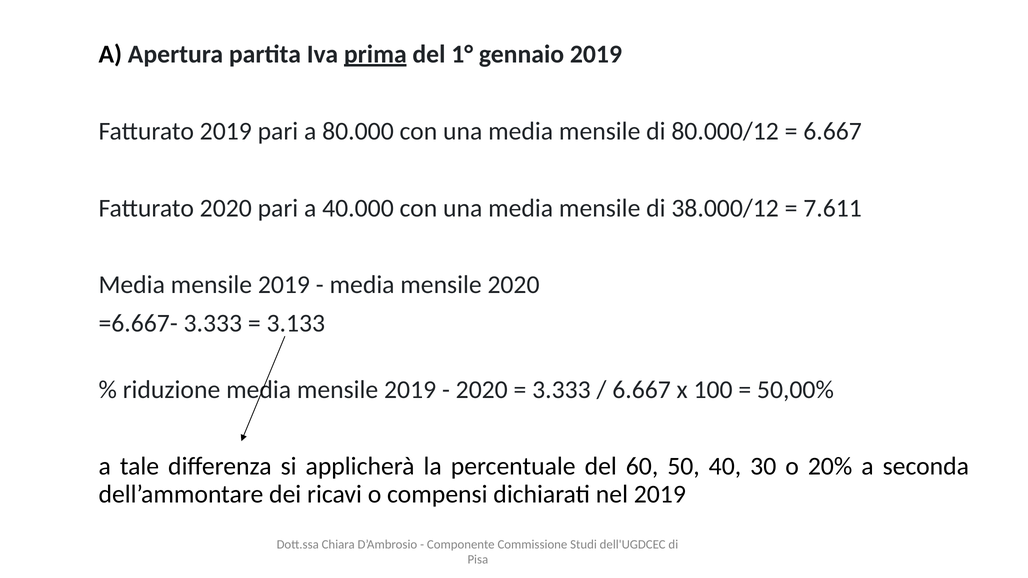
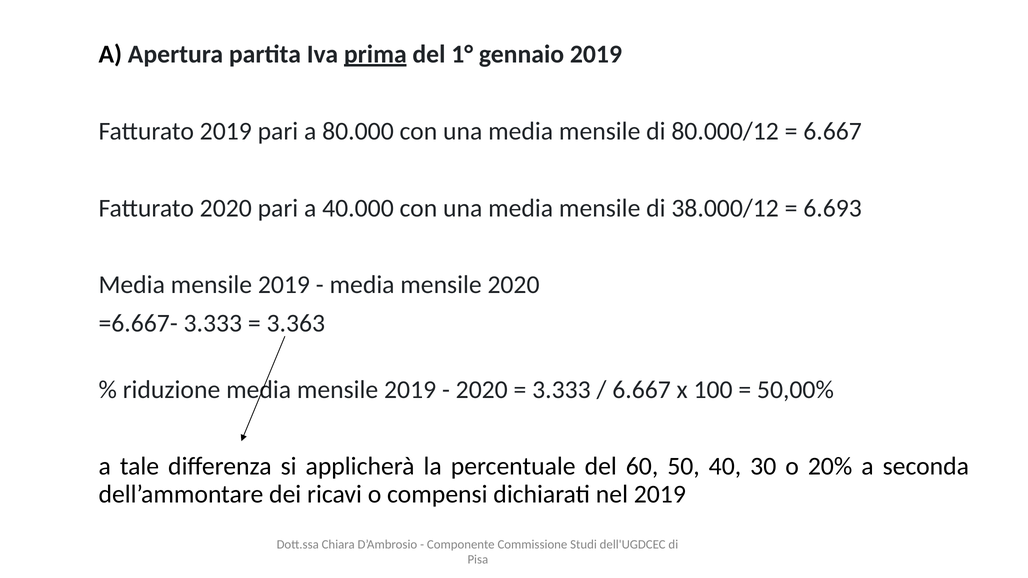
7.611: 7.611 -> 6.693 (833, 208)
3.133: 3.133 -> 3.363 (296, 324)
